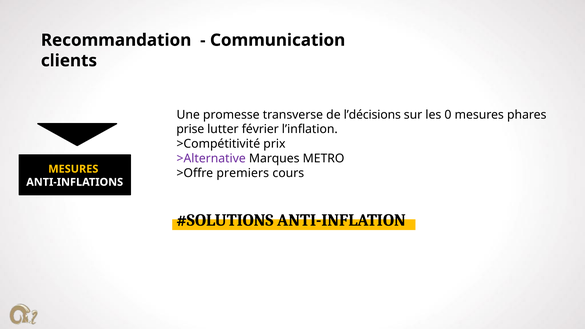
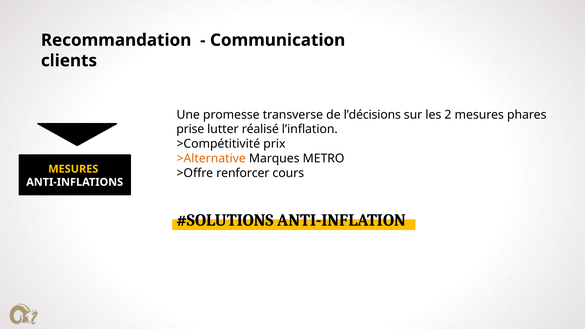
0: 0 -> 2 (448, 115)
février: février -> réalisé (260, 129)
>Alternative colour: purple -> orange (211, 159)
premiers: premiers -> renforcer (243, 173)
